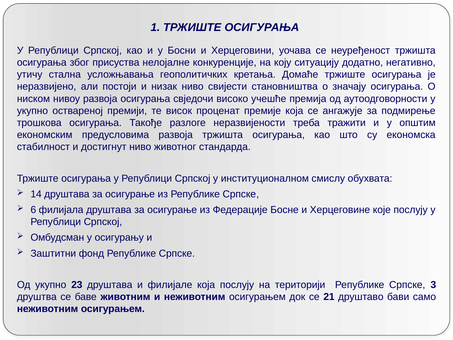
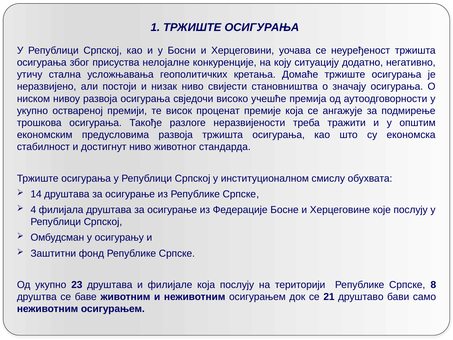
6: 6 -> 4 (33, 210)
3: 3 -> 8 (433, 285)
